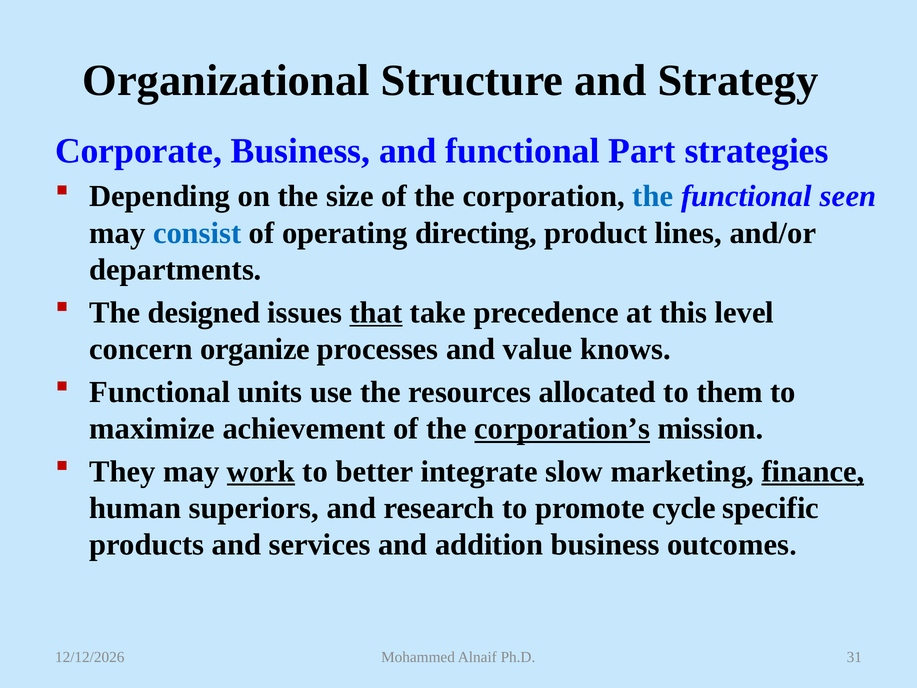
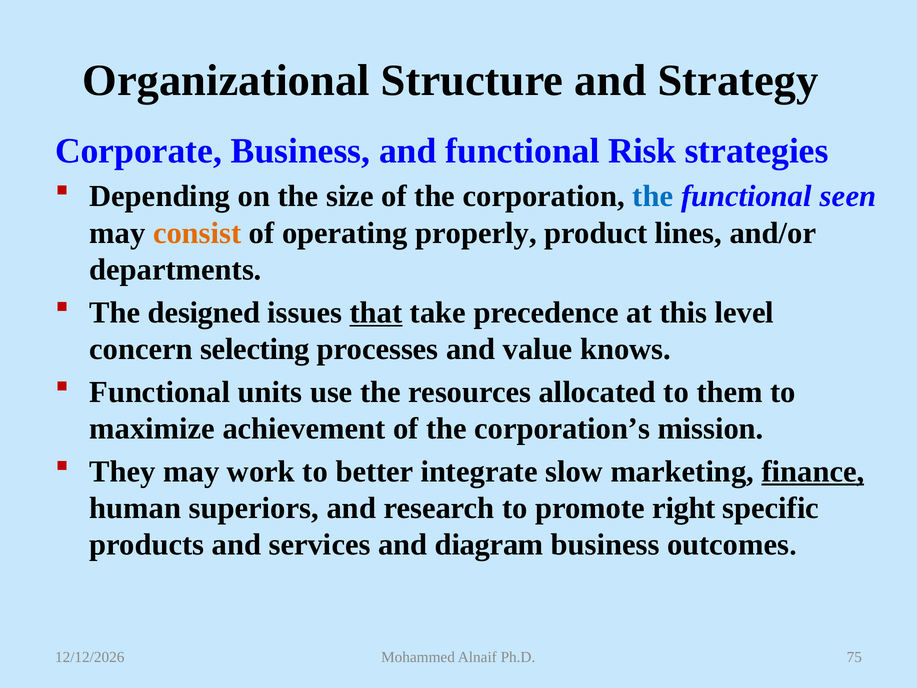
Part: Part -> Risk (642, 151)
consist colour: blue -> orange (197, 233)
directing: directing -> properly (476, 233)
organize: organize -> selecting (255, 349)
corporation’s underline: present -> none (562, 429)
work underline: present -> none (261, 471)
cycle: cycle -> right (684, 508)
addition: addition -> diagram (489, 545)
31: 31 -> 75 (854, 657)
